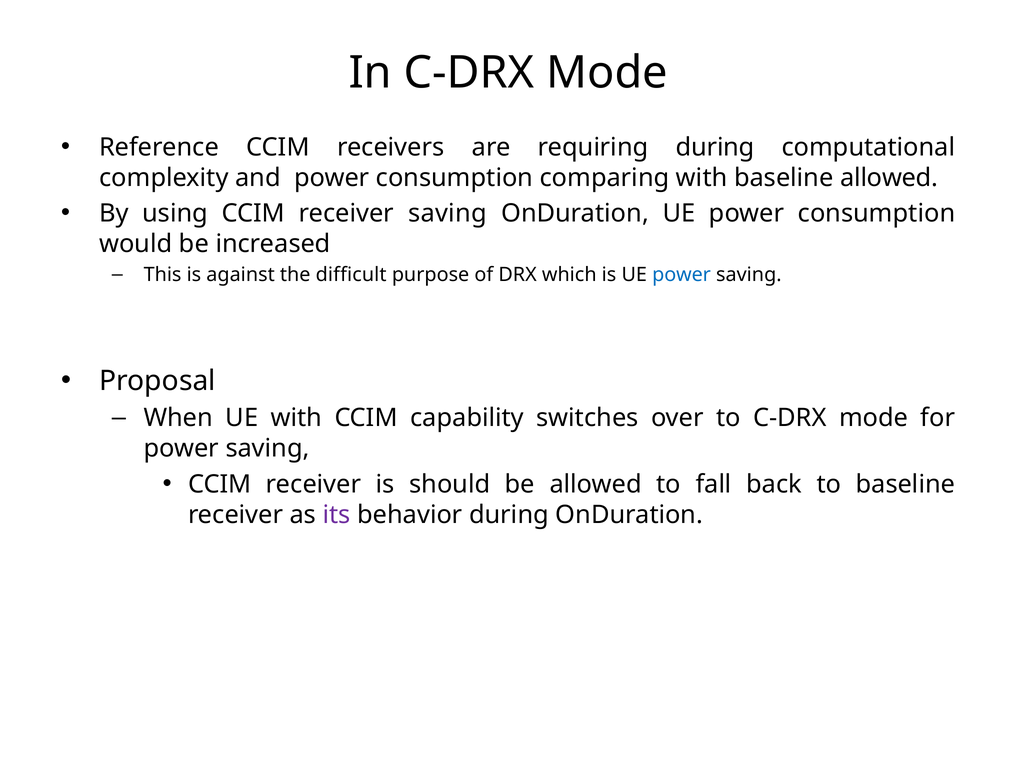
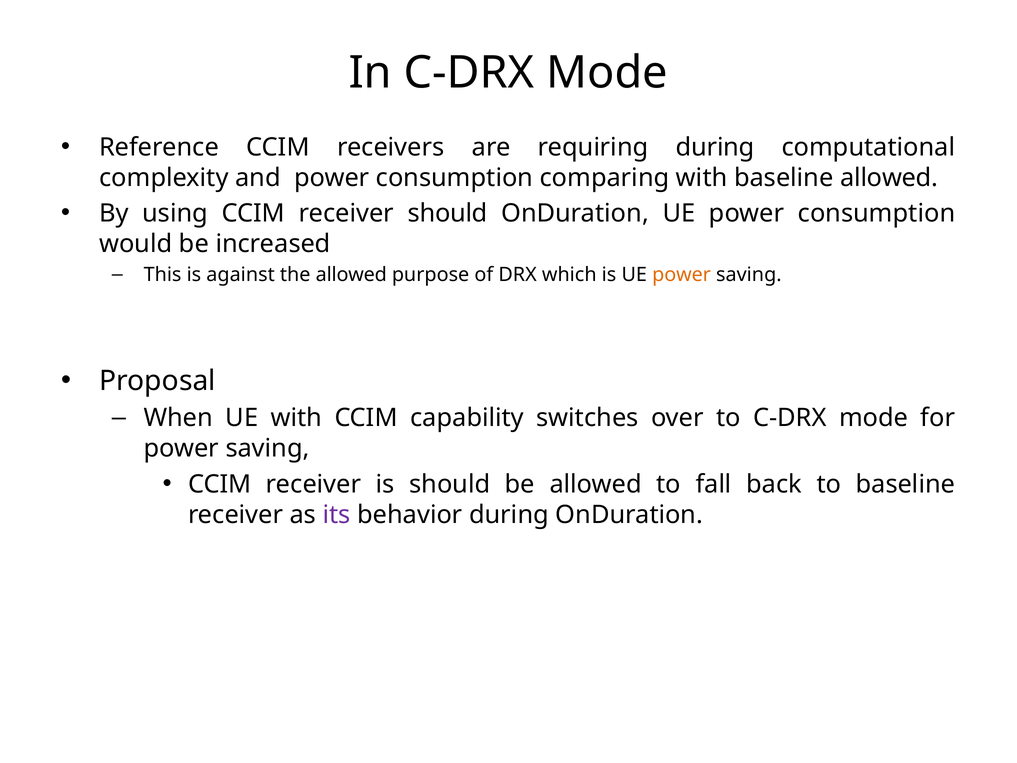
receiver saving: saving -> should (448, 213)
the difficult: difficult -> allowed (351, 275)
power colour: blue -> orange (682, 275)
